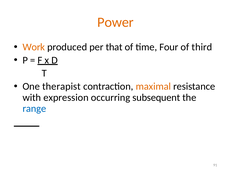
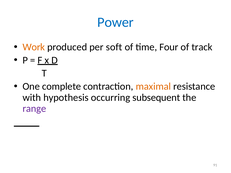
Power colour: orange -> blue (116, 22)
that: that -> soft (114, 47)
third: third -> track (202, 47)
therapist: therapist -> complete (62, 87)
expression: expression -> hypothesis (66, 98)
range colour: blue -> purple (34, 109)
